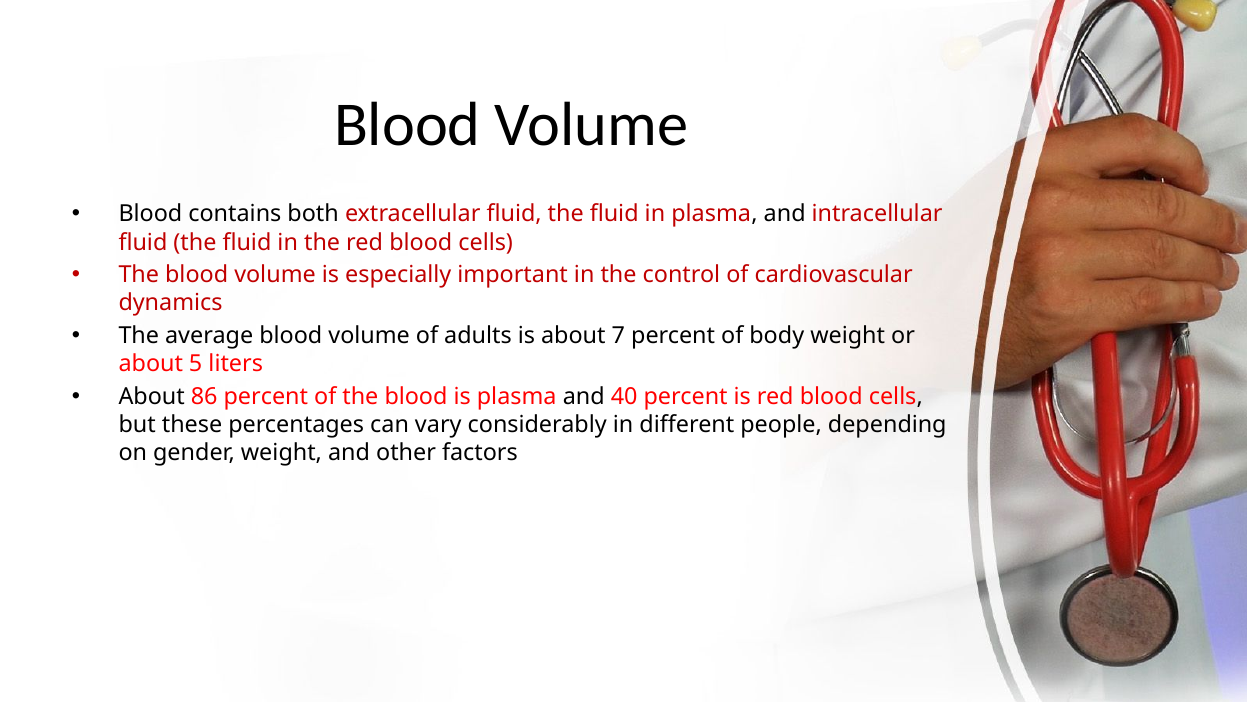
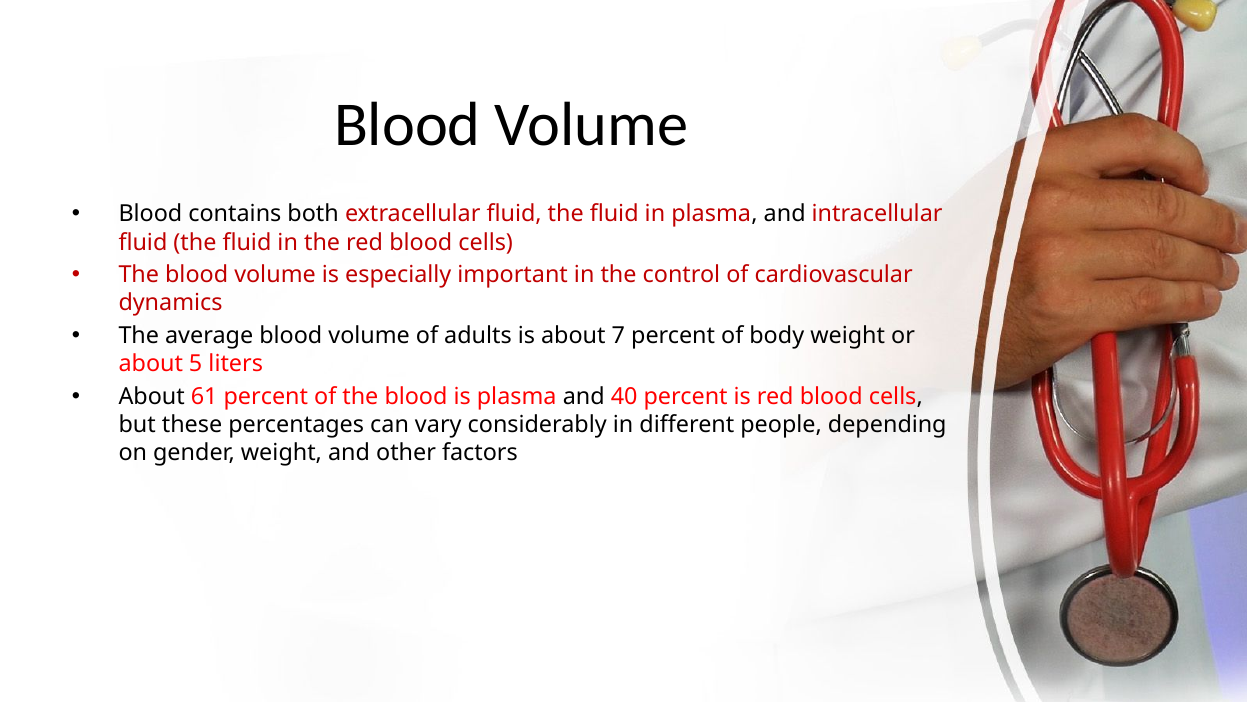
86: 86 -> 61 (204, 396)
